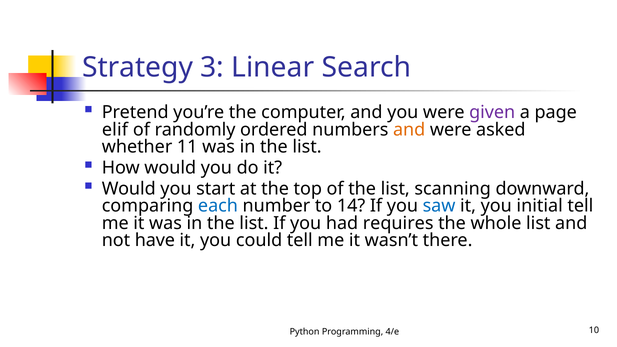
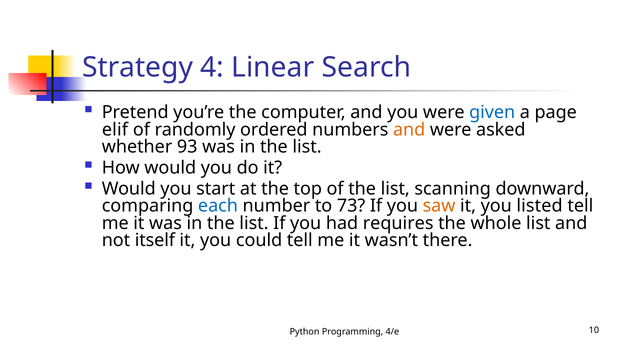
3: 3 -> 4 (212, 68)
given colour: purple -> blue (492, 112)
11: 11 -> 93 (187, 147)
14: 14 -> 73 (351, 206)
saw colour: blue -> orange (439, 206)
initial: initial -> listed (540, 206)
have: have -> itself (155, 241)
